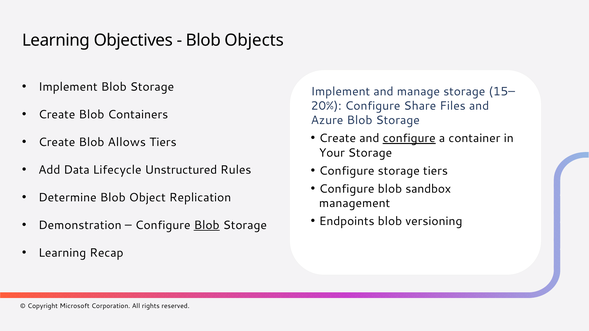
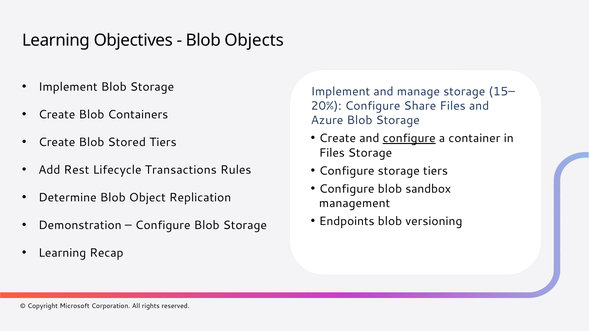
Allows: Allows -> Stored (127, 142)
Your: Your -> Files (332, 153)
Data: Data -> Rest (76, 170)
Unstructured: Unstructured -> Transactions (181, 170)
Blob underline: present -> none (207, 225)
